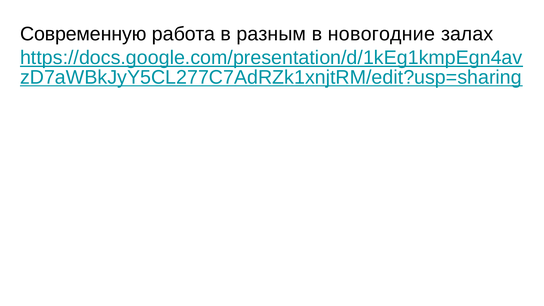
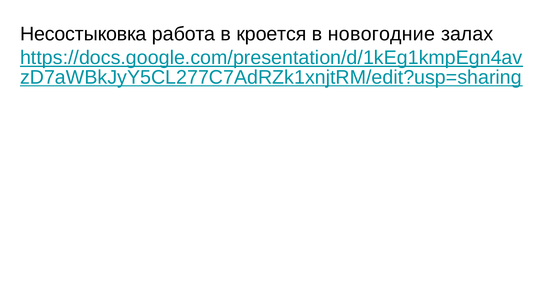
Современную: Современную -> Несостыковка (83, 34)
разным: разным -> кроется (271, 34)
